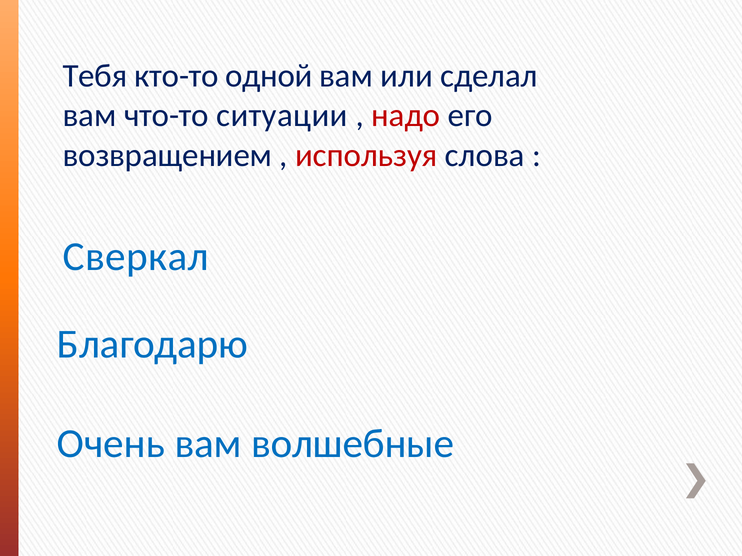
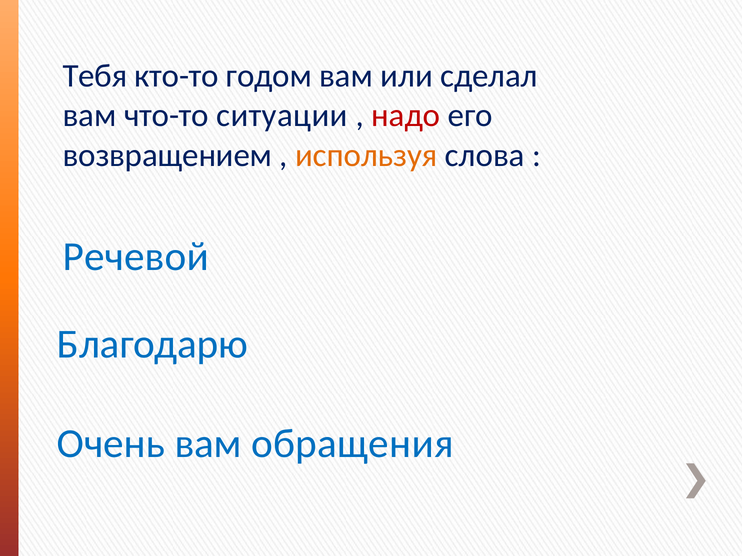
одной: одной -> годом (269, 76)
используя colour: red -> orange (366, 155)
Сверкал: Сверкал -> Речевой (136, 257)
волшебные: волшебные -> обращения (352, 444)
